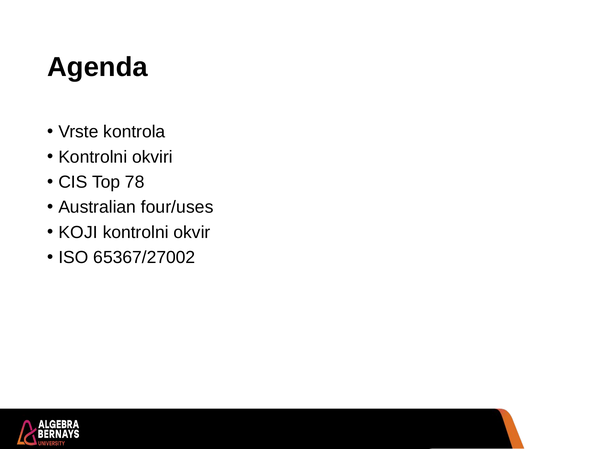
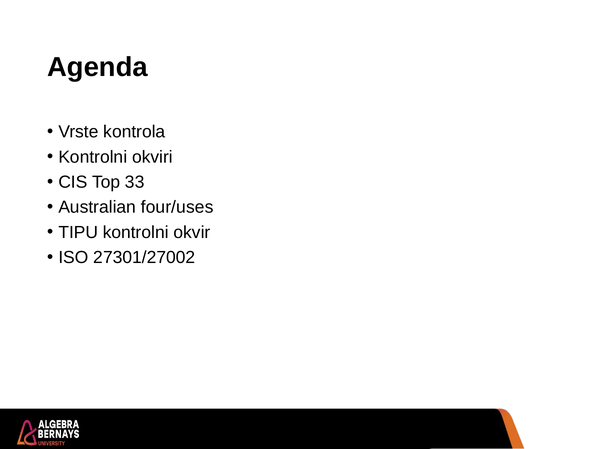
78: 78 -> 33 (135, 182)
KOJI: KOJI -> TIPU (78, 232)
65367/27002: 65367/27002 -> 27301/27002 (144, 257)
